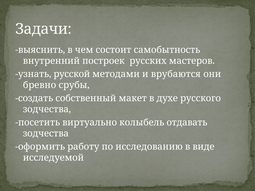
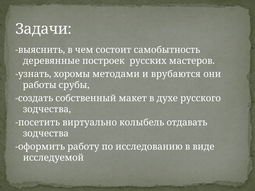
внутренний: внутренний -> деревянные (51, 61)
русской: русской -> хоромы (72, 74)
бревно: бревно -> работы (40, 85)
